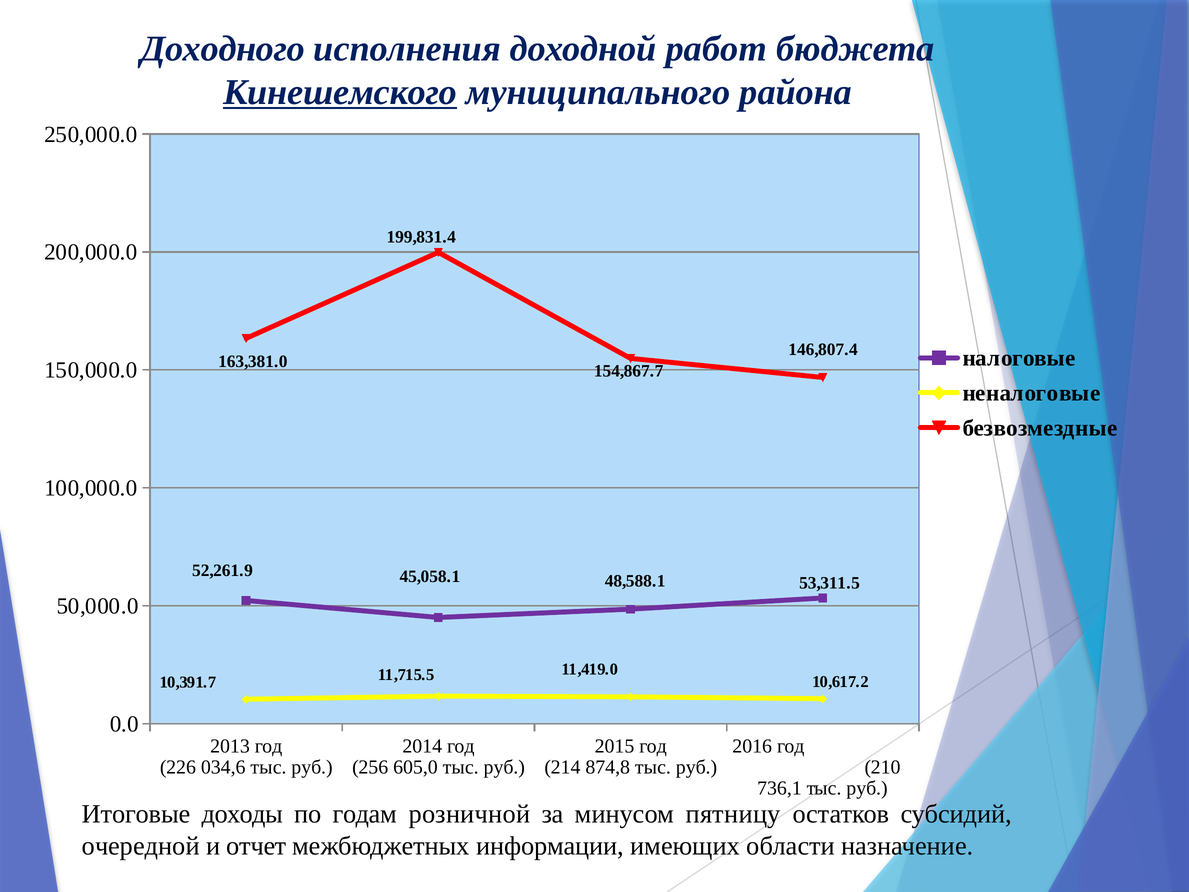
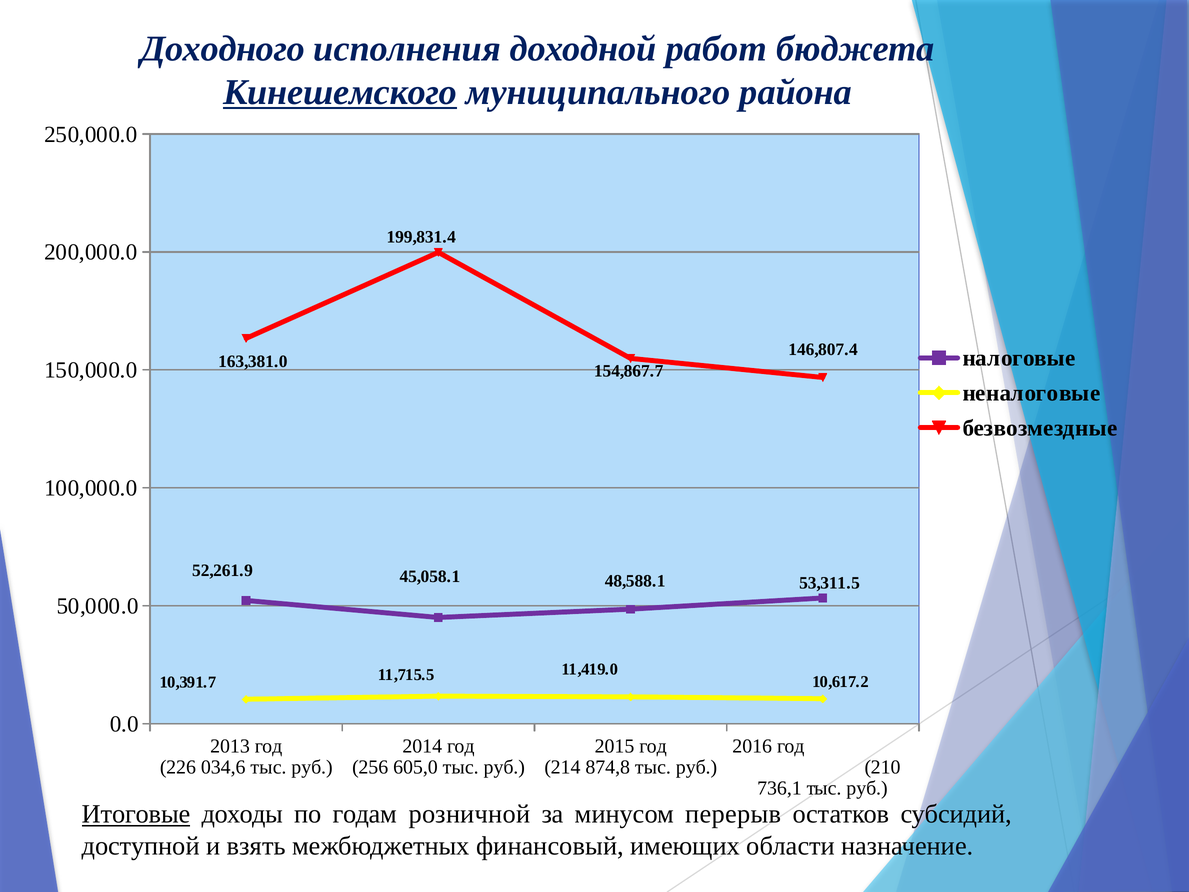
Итоговые underline: none -> present (136, 814)
пятницу: пятницу -> перерыв (733, 814)
очередной: очередной -> доступной (141, 846)
отчет: отчет -> взять (256, 846)
информации: информации -> финансовый (550, 846)
